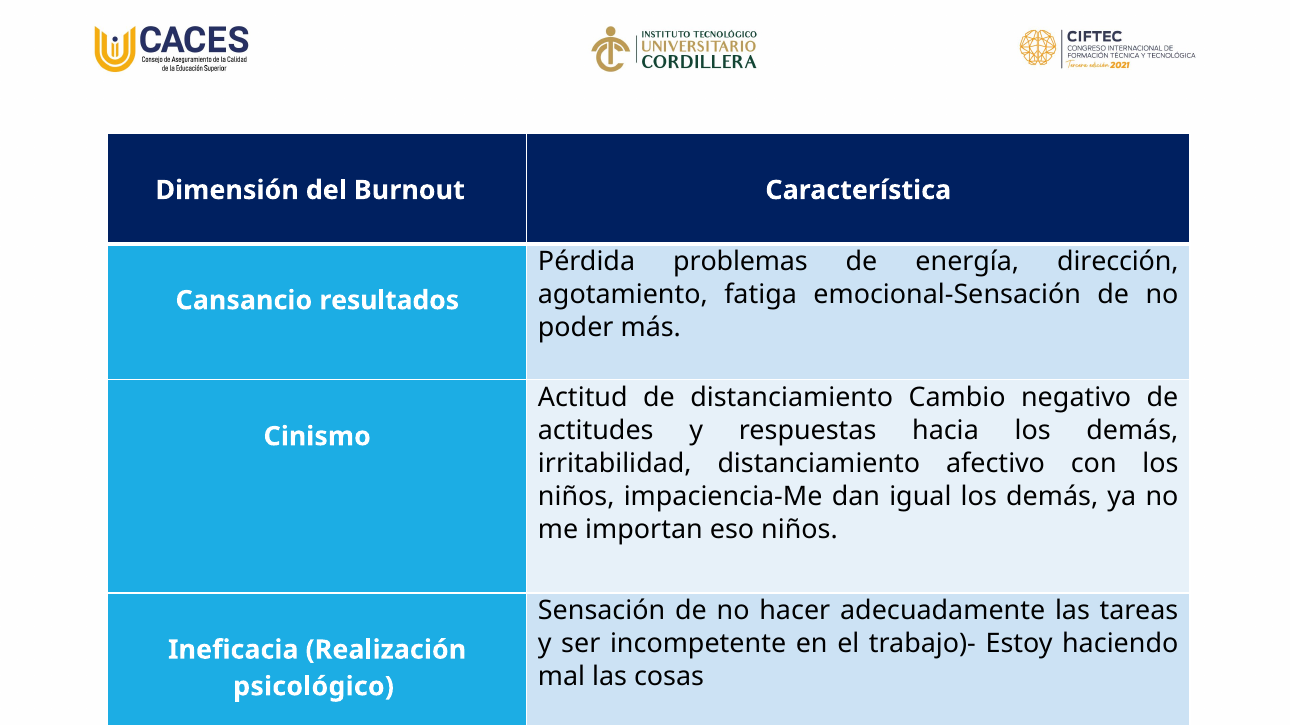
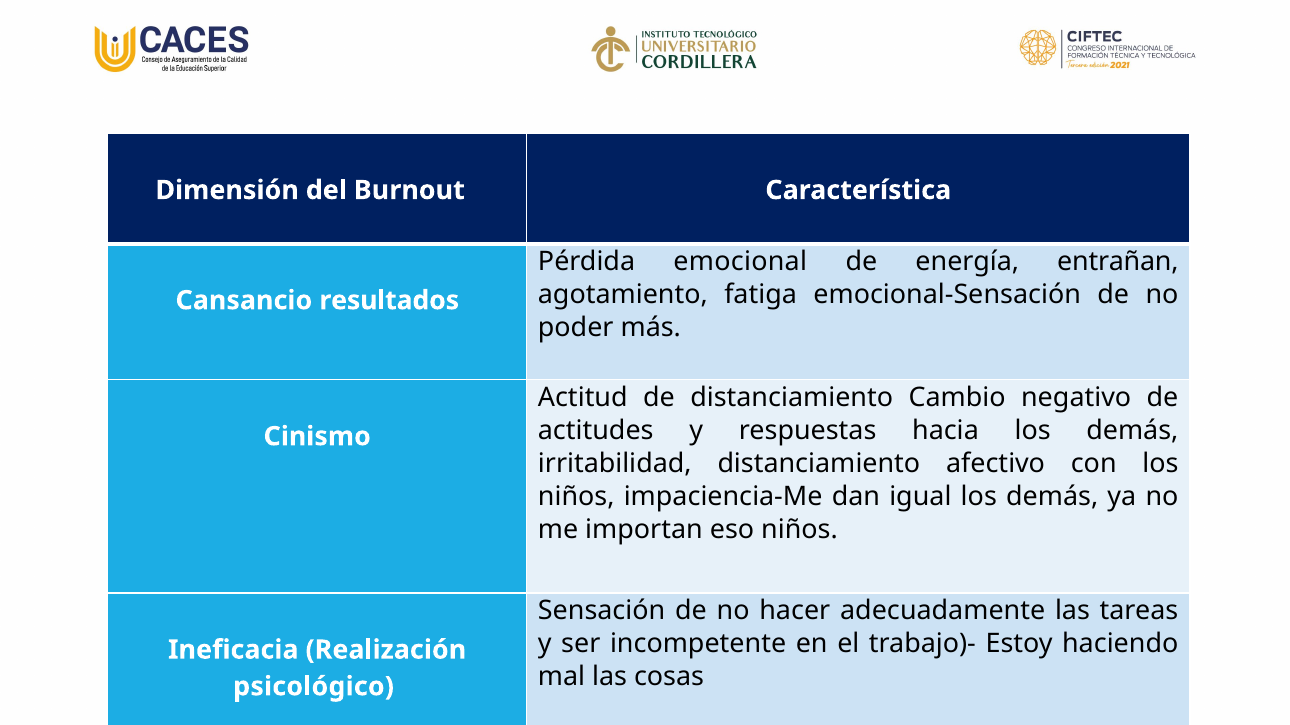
problemas: problemas -> emocional (740, 262)
dirección: dirección -> entrañan (1118, 262)
